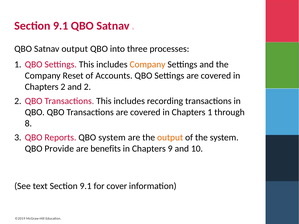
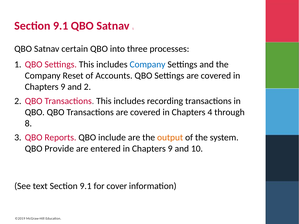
Satnav output: output -> certain (75, 49)
Company colour: orange -> blue (148, 64)
2: 2 -> 9 (63, 87)
Chapters 1: 1 -> 4 (210, 112)
O system: system -> include (112, 138)
benefits: benefits -> entered (106, 149)
